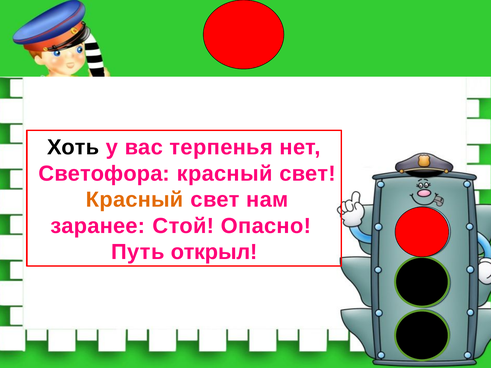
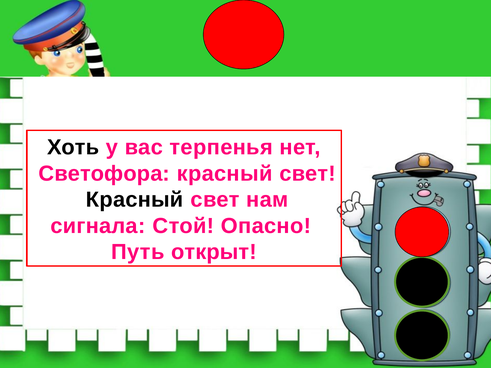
Красный colour: orange -> black (135, 200)
заранее: заранее -> сигнала (98, 226)
открыл: открыл -> открыт (214, 252)
